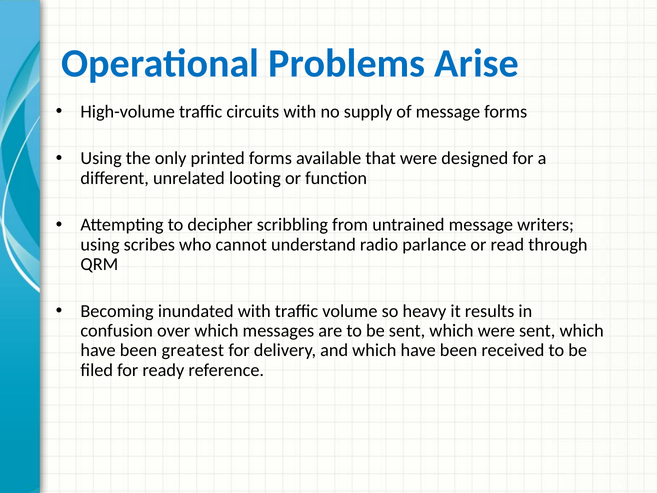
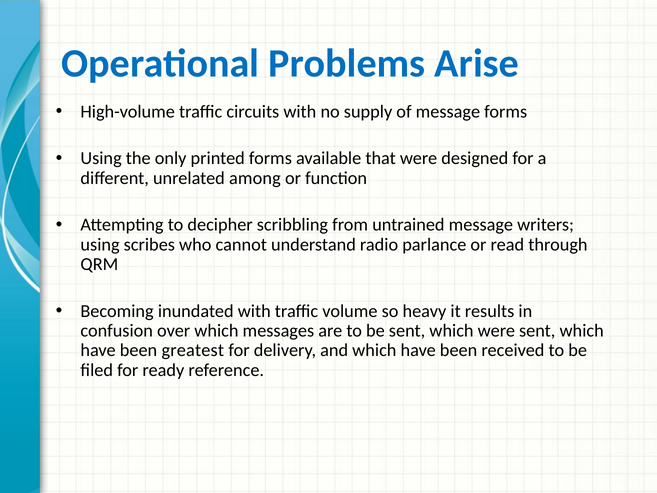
looting: looting -> among (255, 178)
